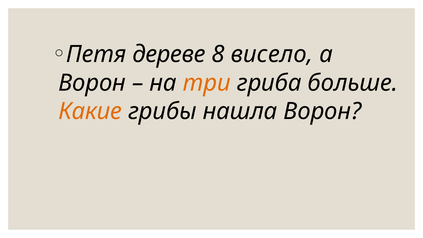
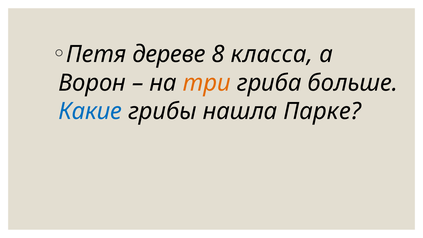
висело: висело -> класса (272, 54)
Какие colour: orange -> blue (90, 111)
нашла Ворон: Ворон -> Парке (322, 111)
